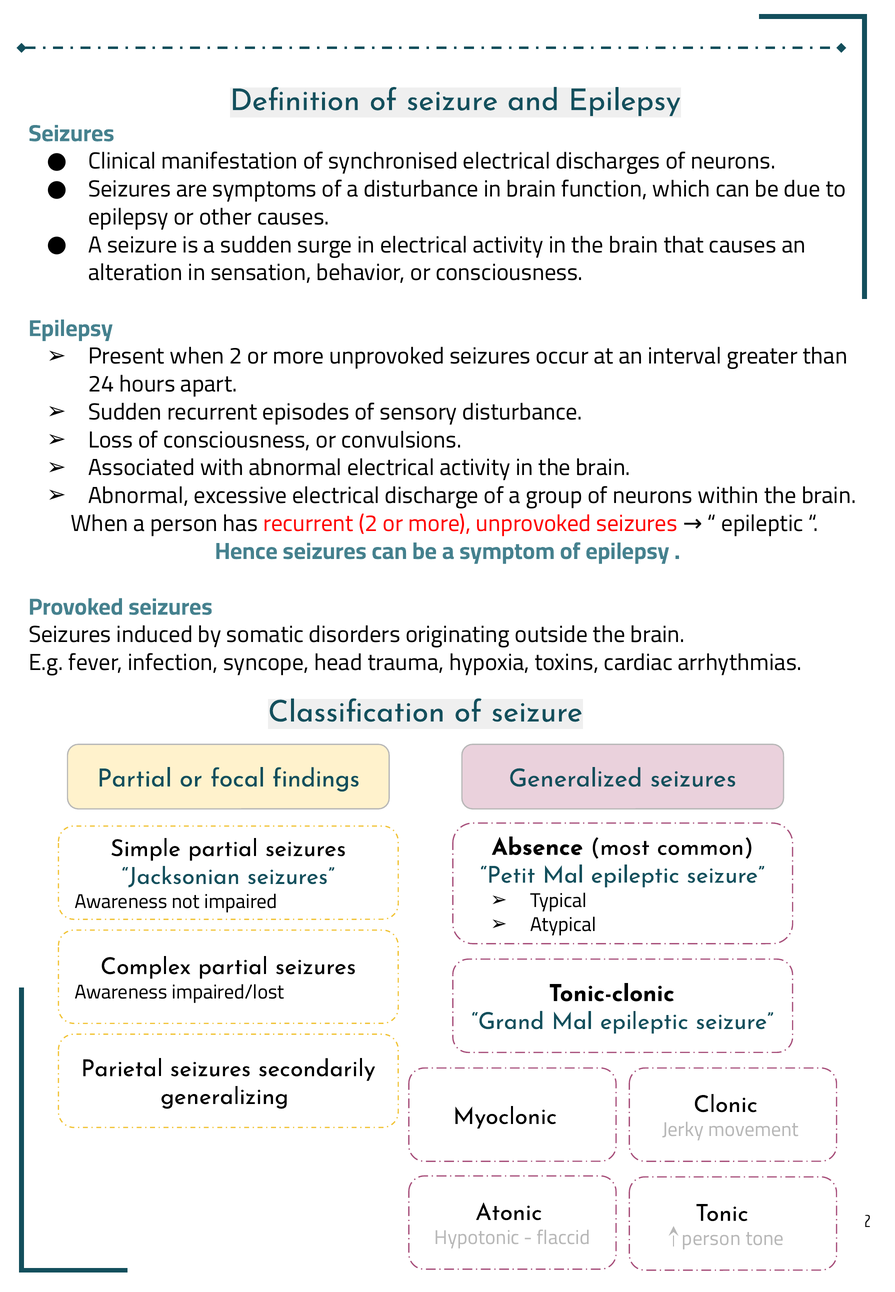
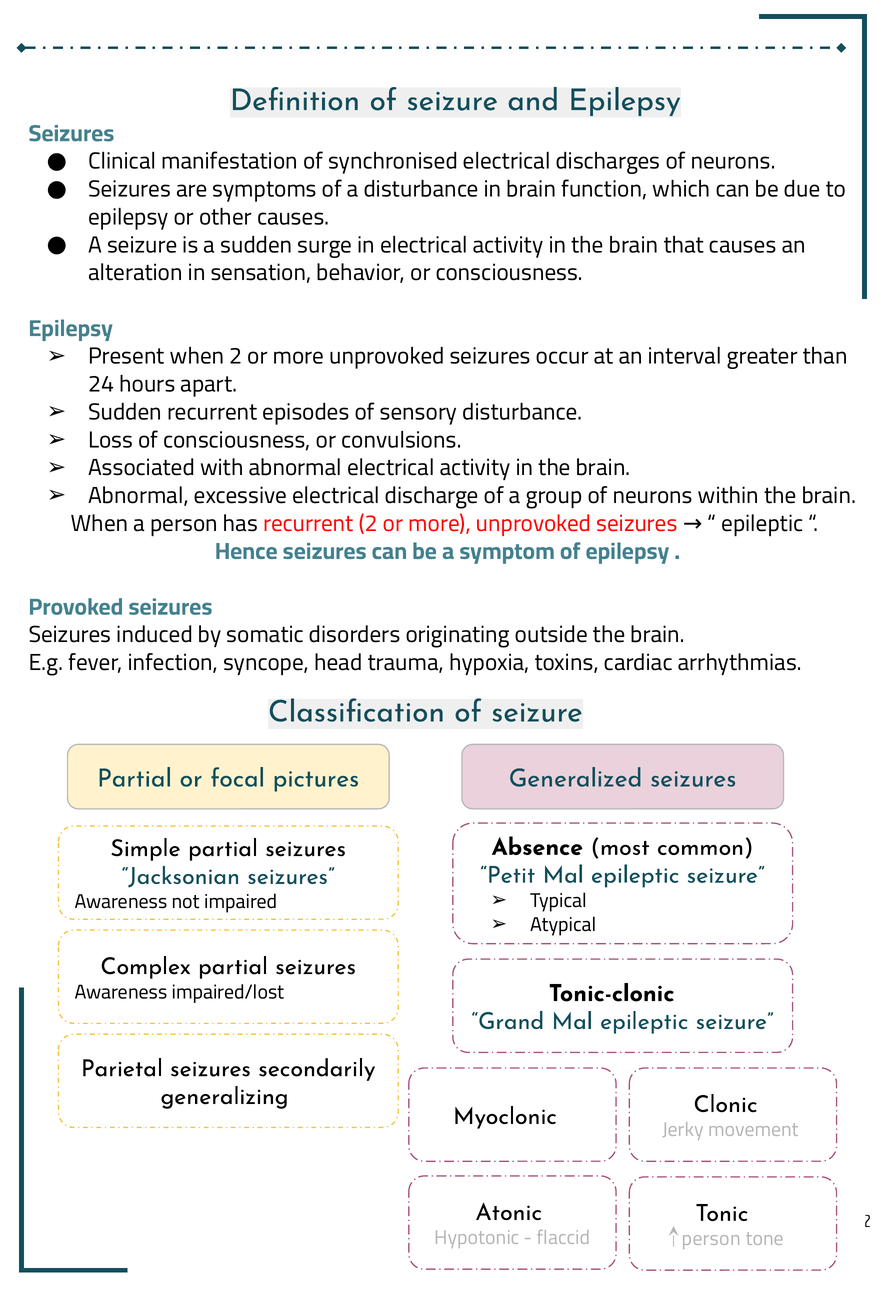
findings: findings -> pictures (316, 779)
